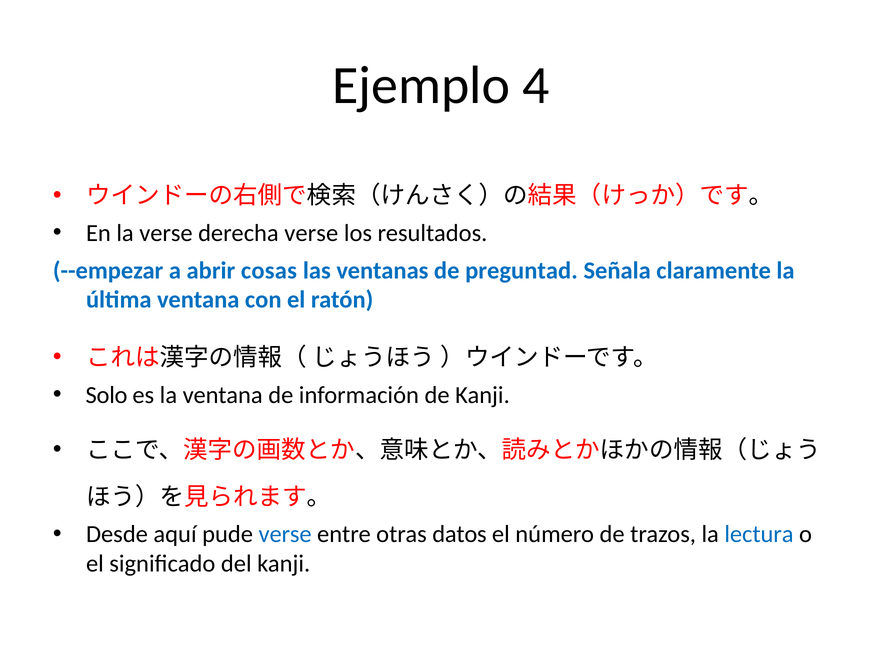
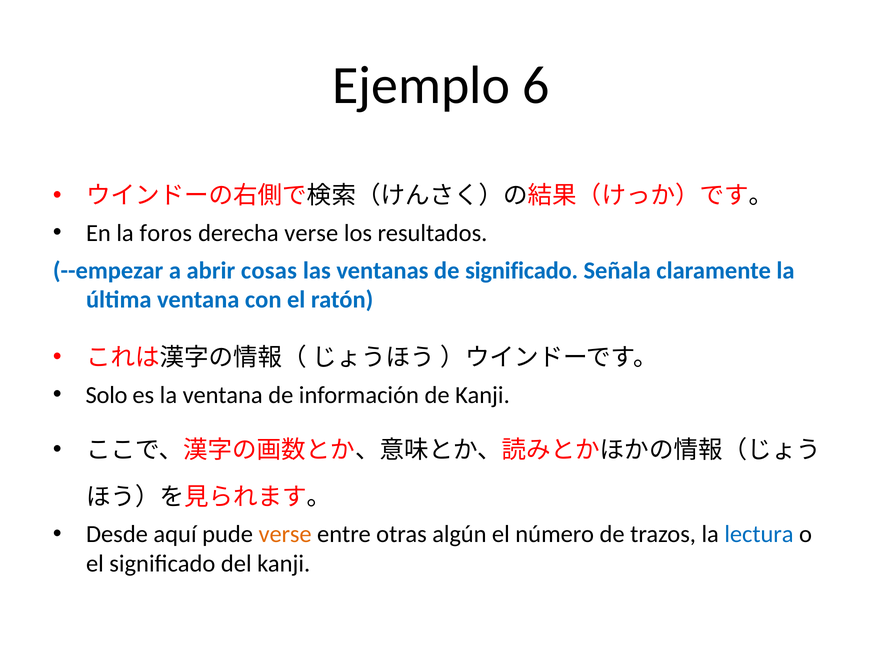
4: 4 -> 6 (536, 85)
la verse: verse -> foros (166, 233)
de preguntad: preguntad -> significado (522, 270)
verse colour: blue -> orange (285, 534)
datos: datos -> algún (459, 534)
